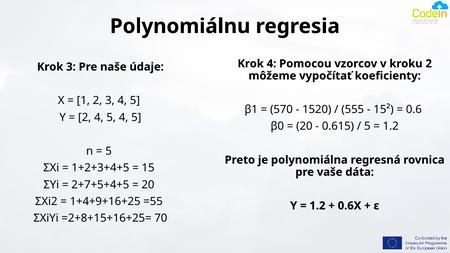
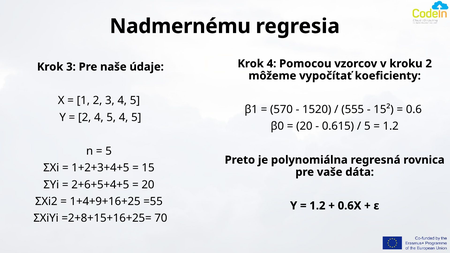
Polynomiálnu: Polynomiálnu -> Nadmernému (180, 26)
2+7+5+4+5: 2+7+5+4+5 -> 2+6+5+4+5 (100, 185)
